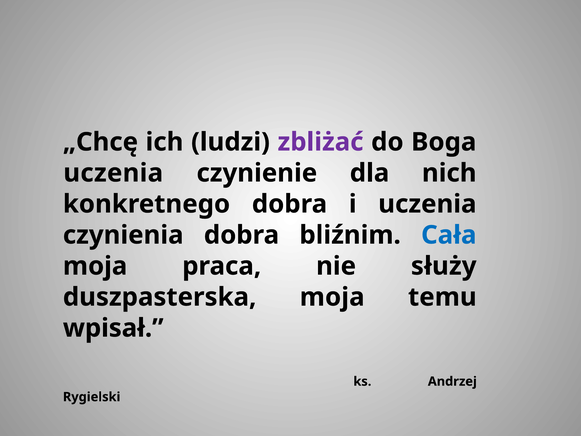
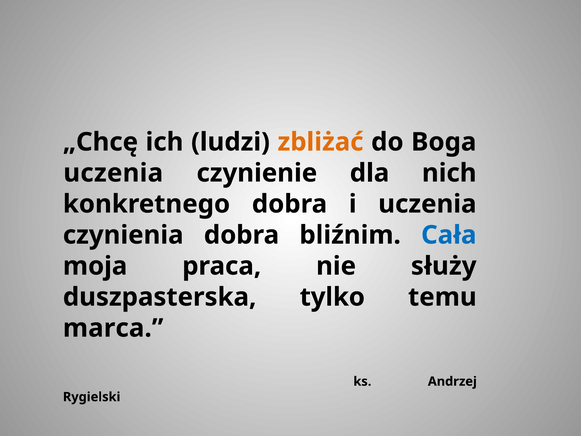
zbliżać colour: purple -> orange (321, 142)
duszpasterska moja: moja -> tylko (332, 297)
wpisał: wpisał -> marca (113, 328)
